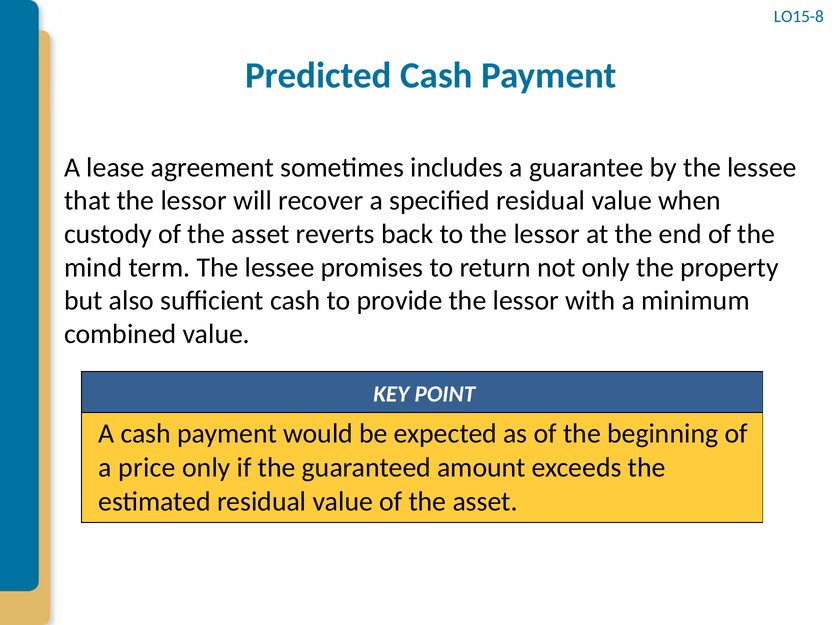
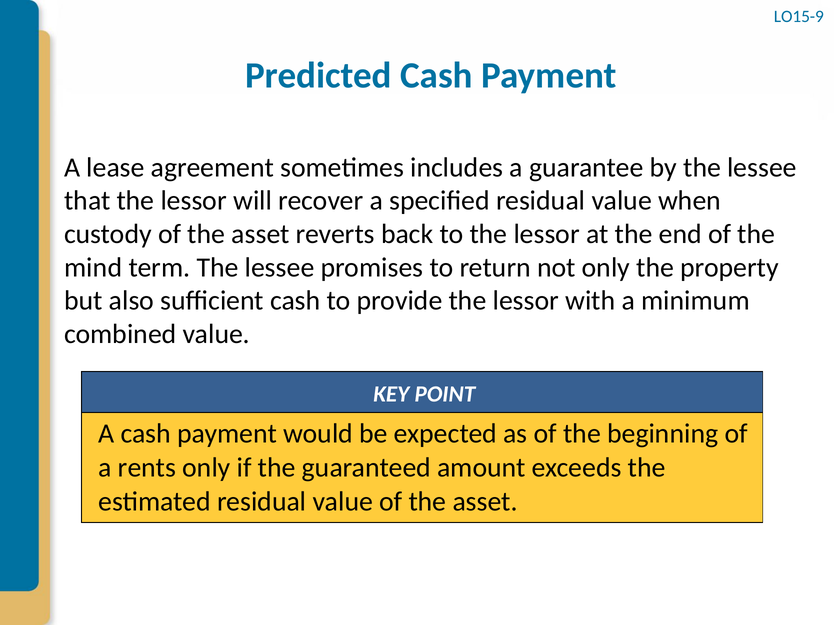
LO15-8: LO15-8 -> LO15-9 (799, 16)
price: price -> rents (147, 468)
